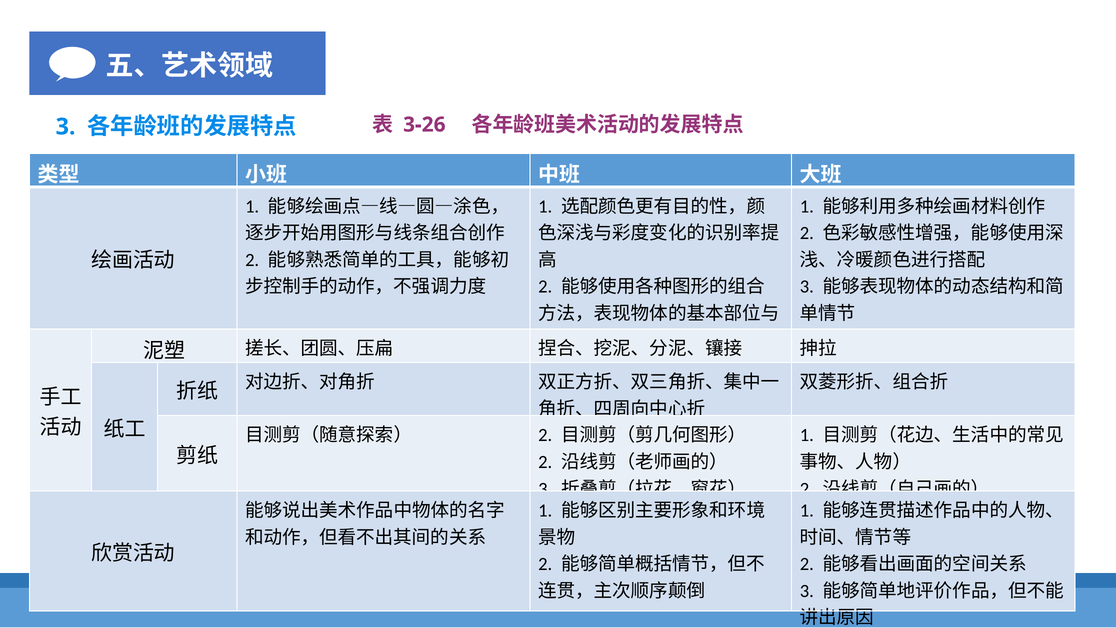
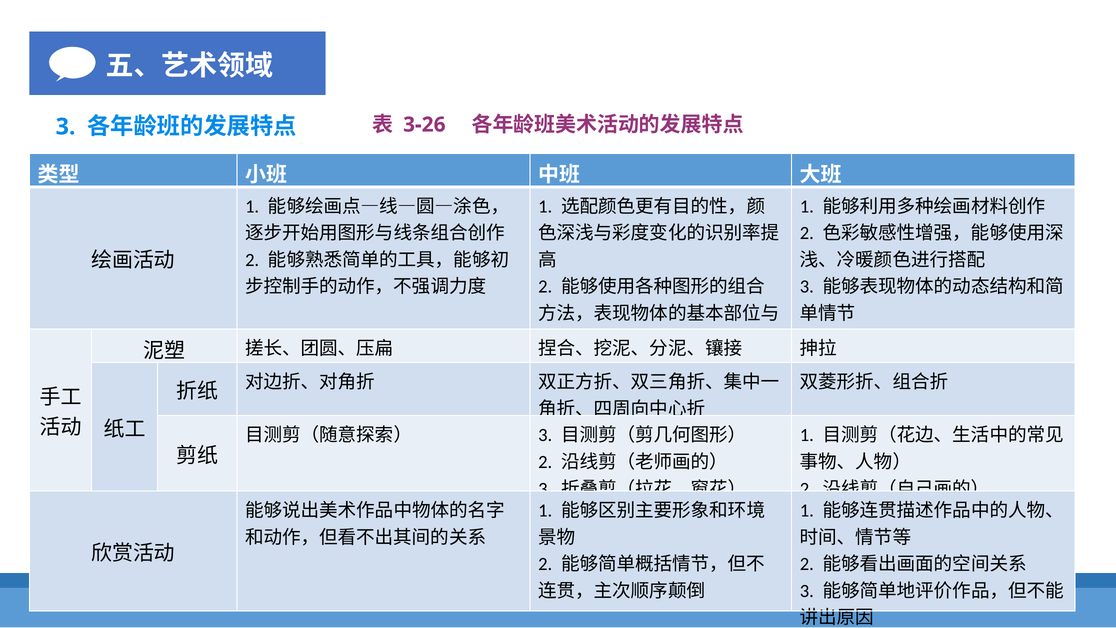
2: 2 -> 3 (545, 435)
